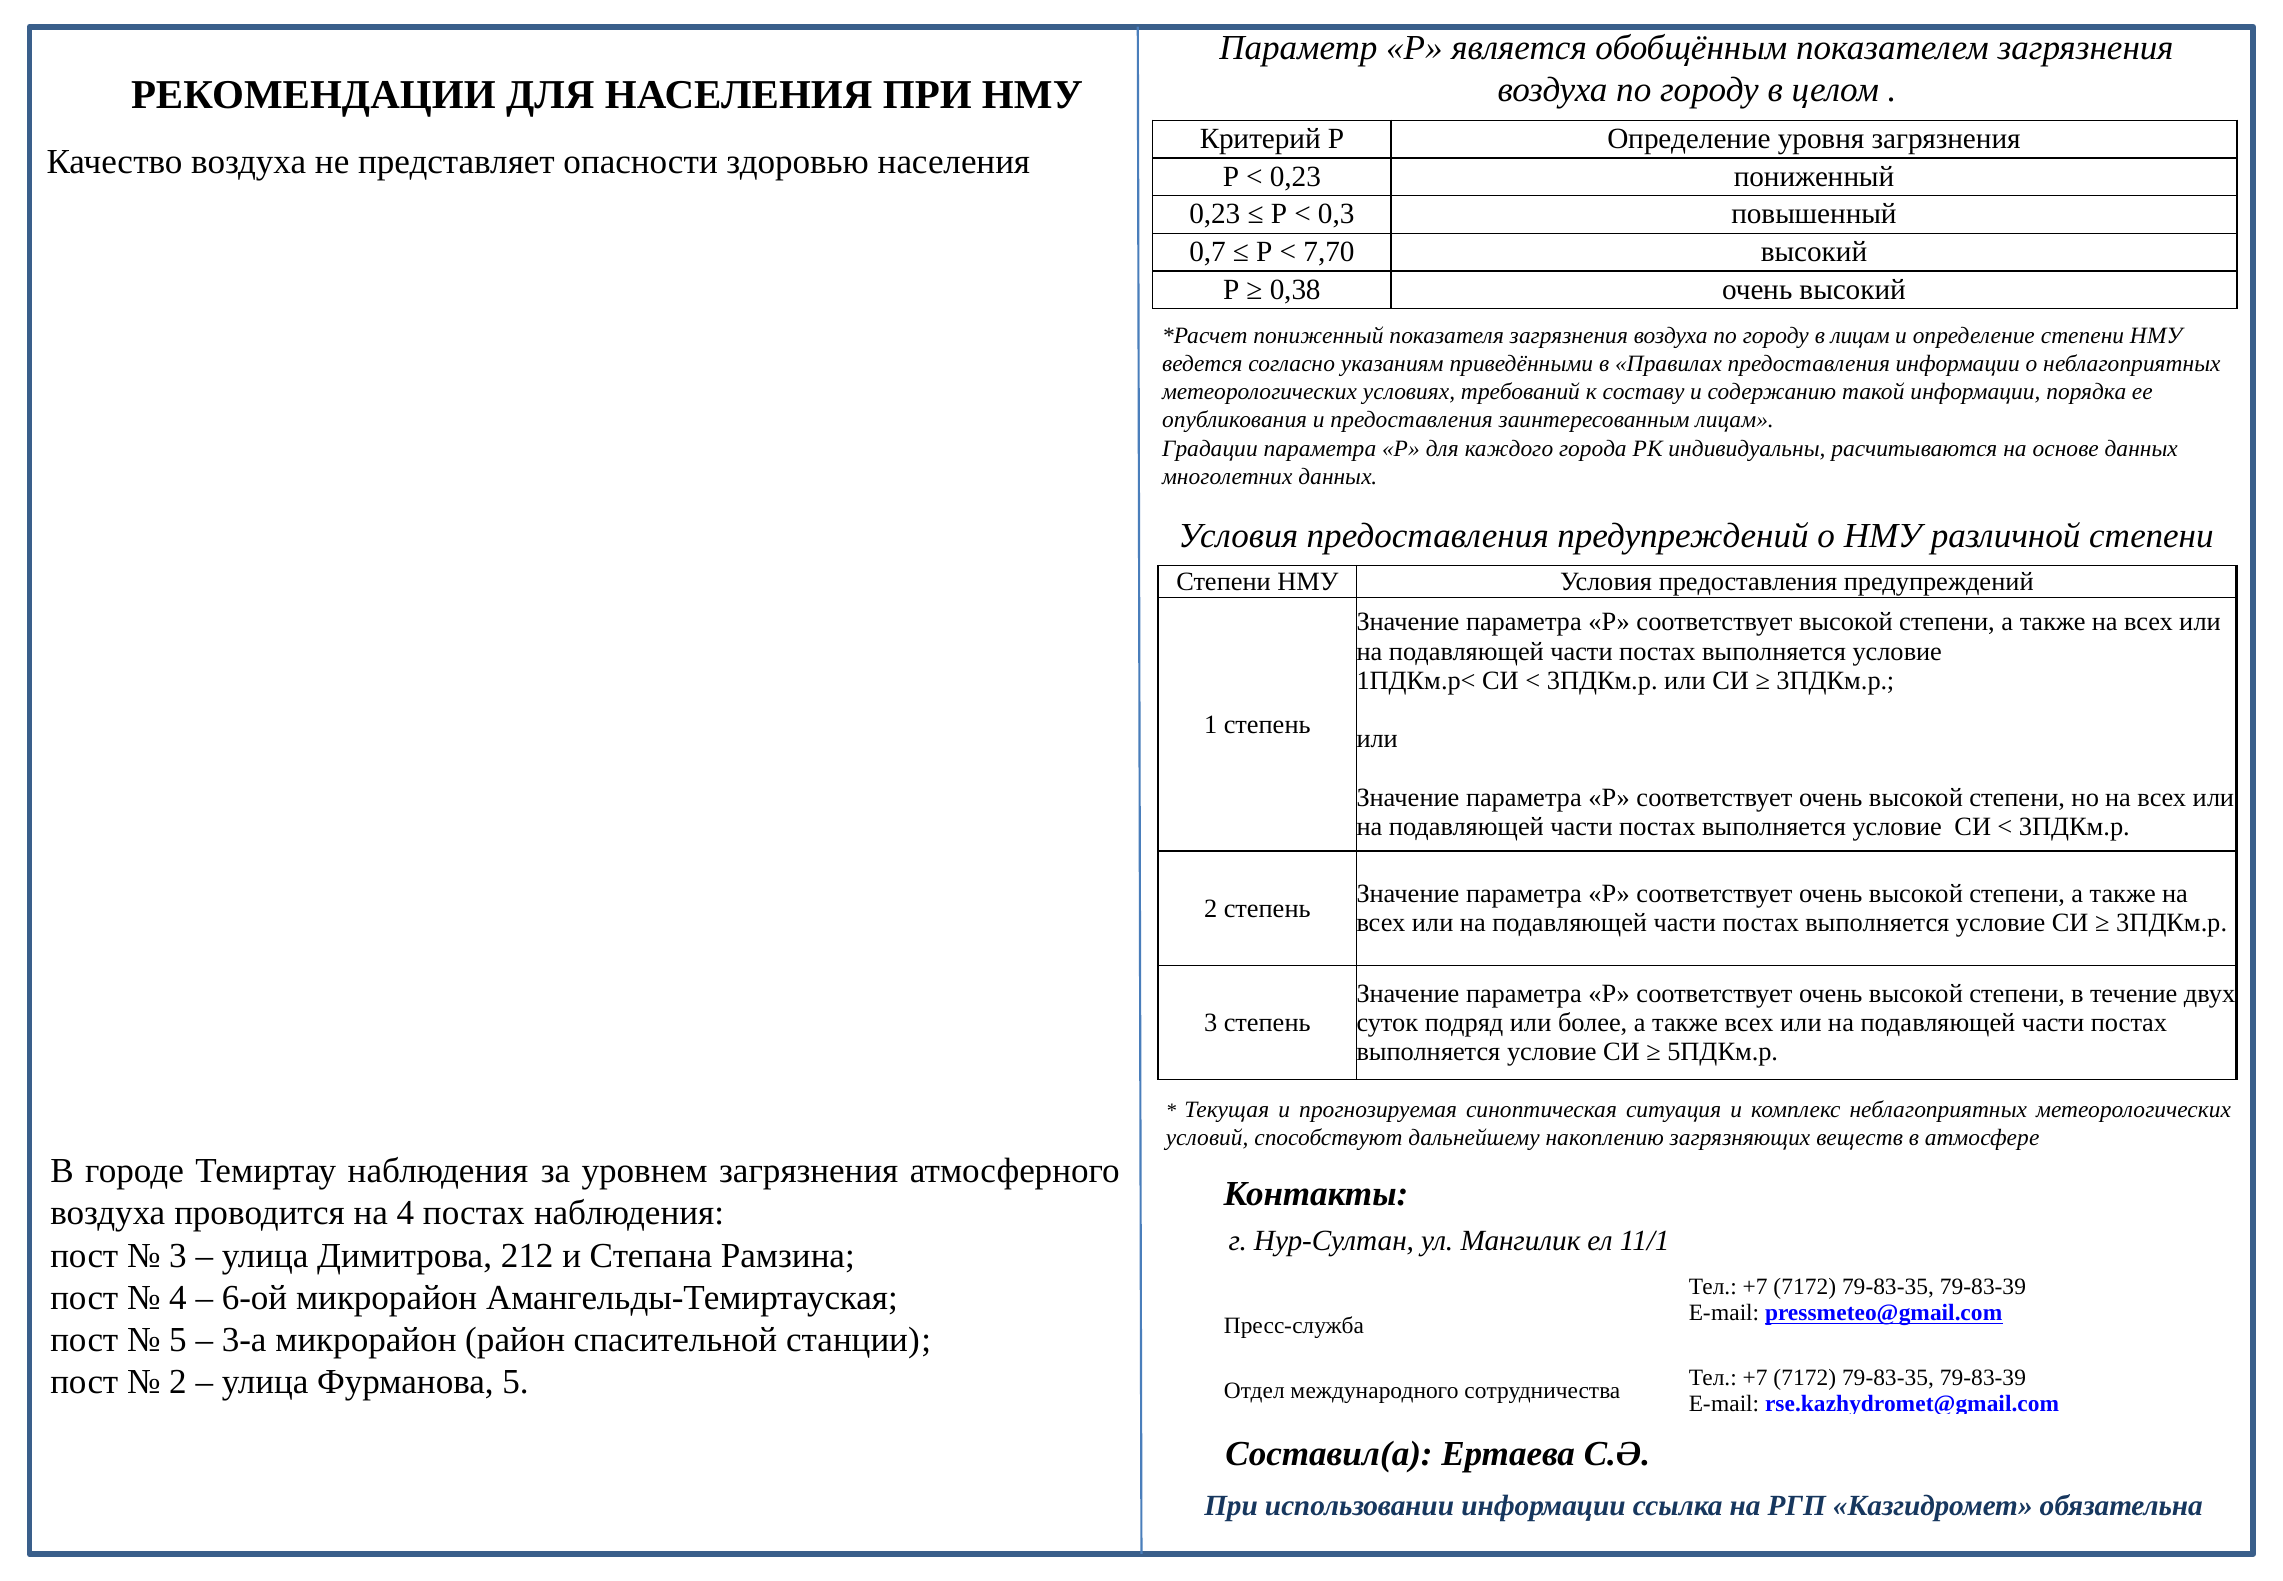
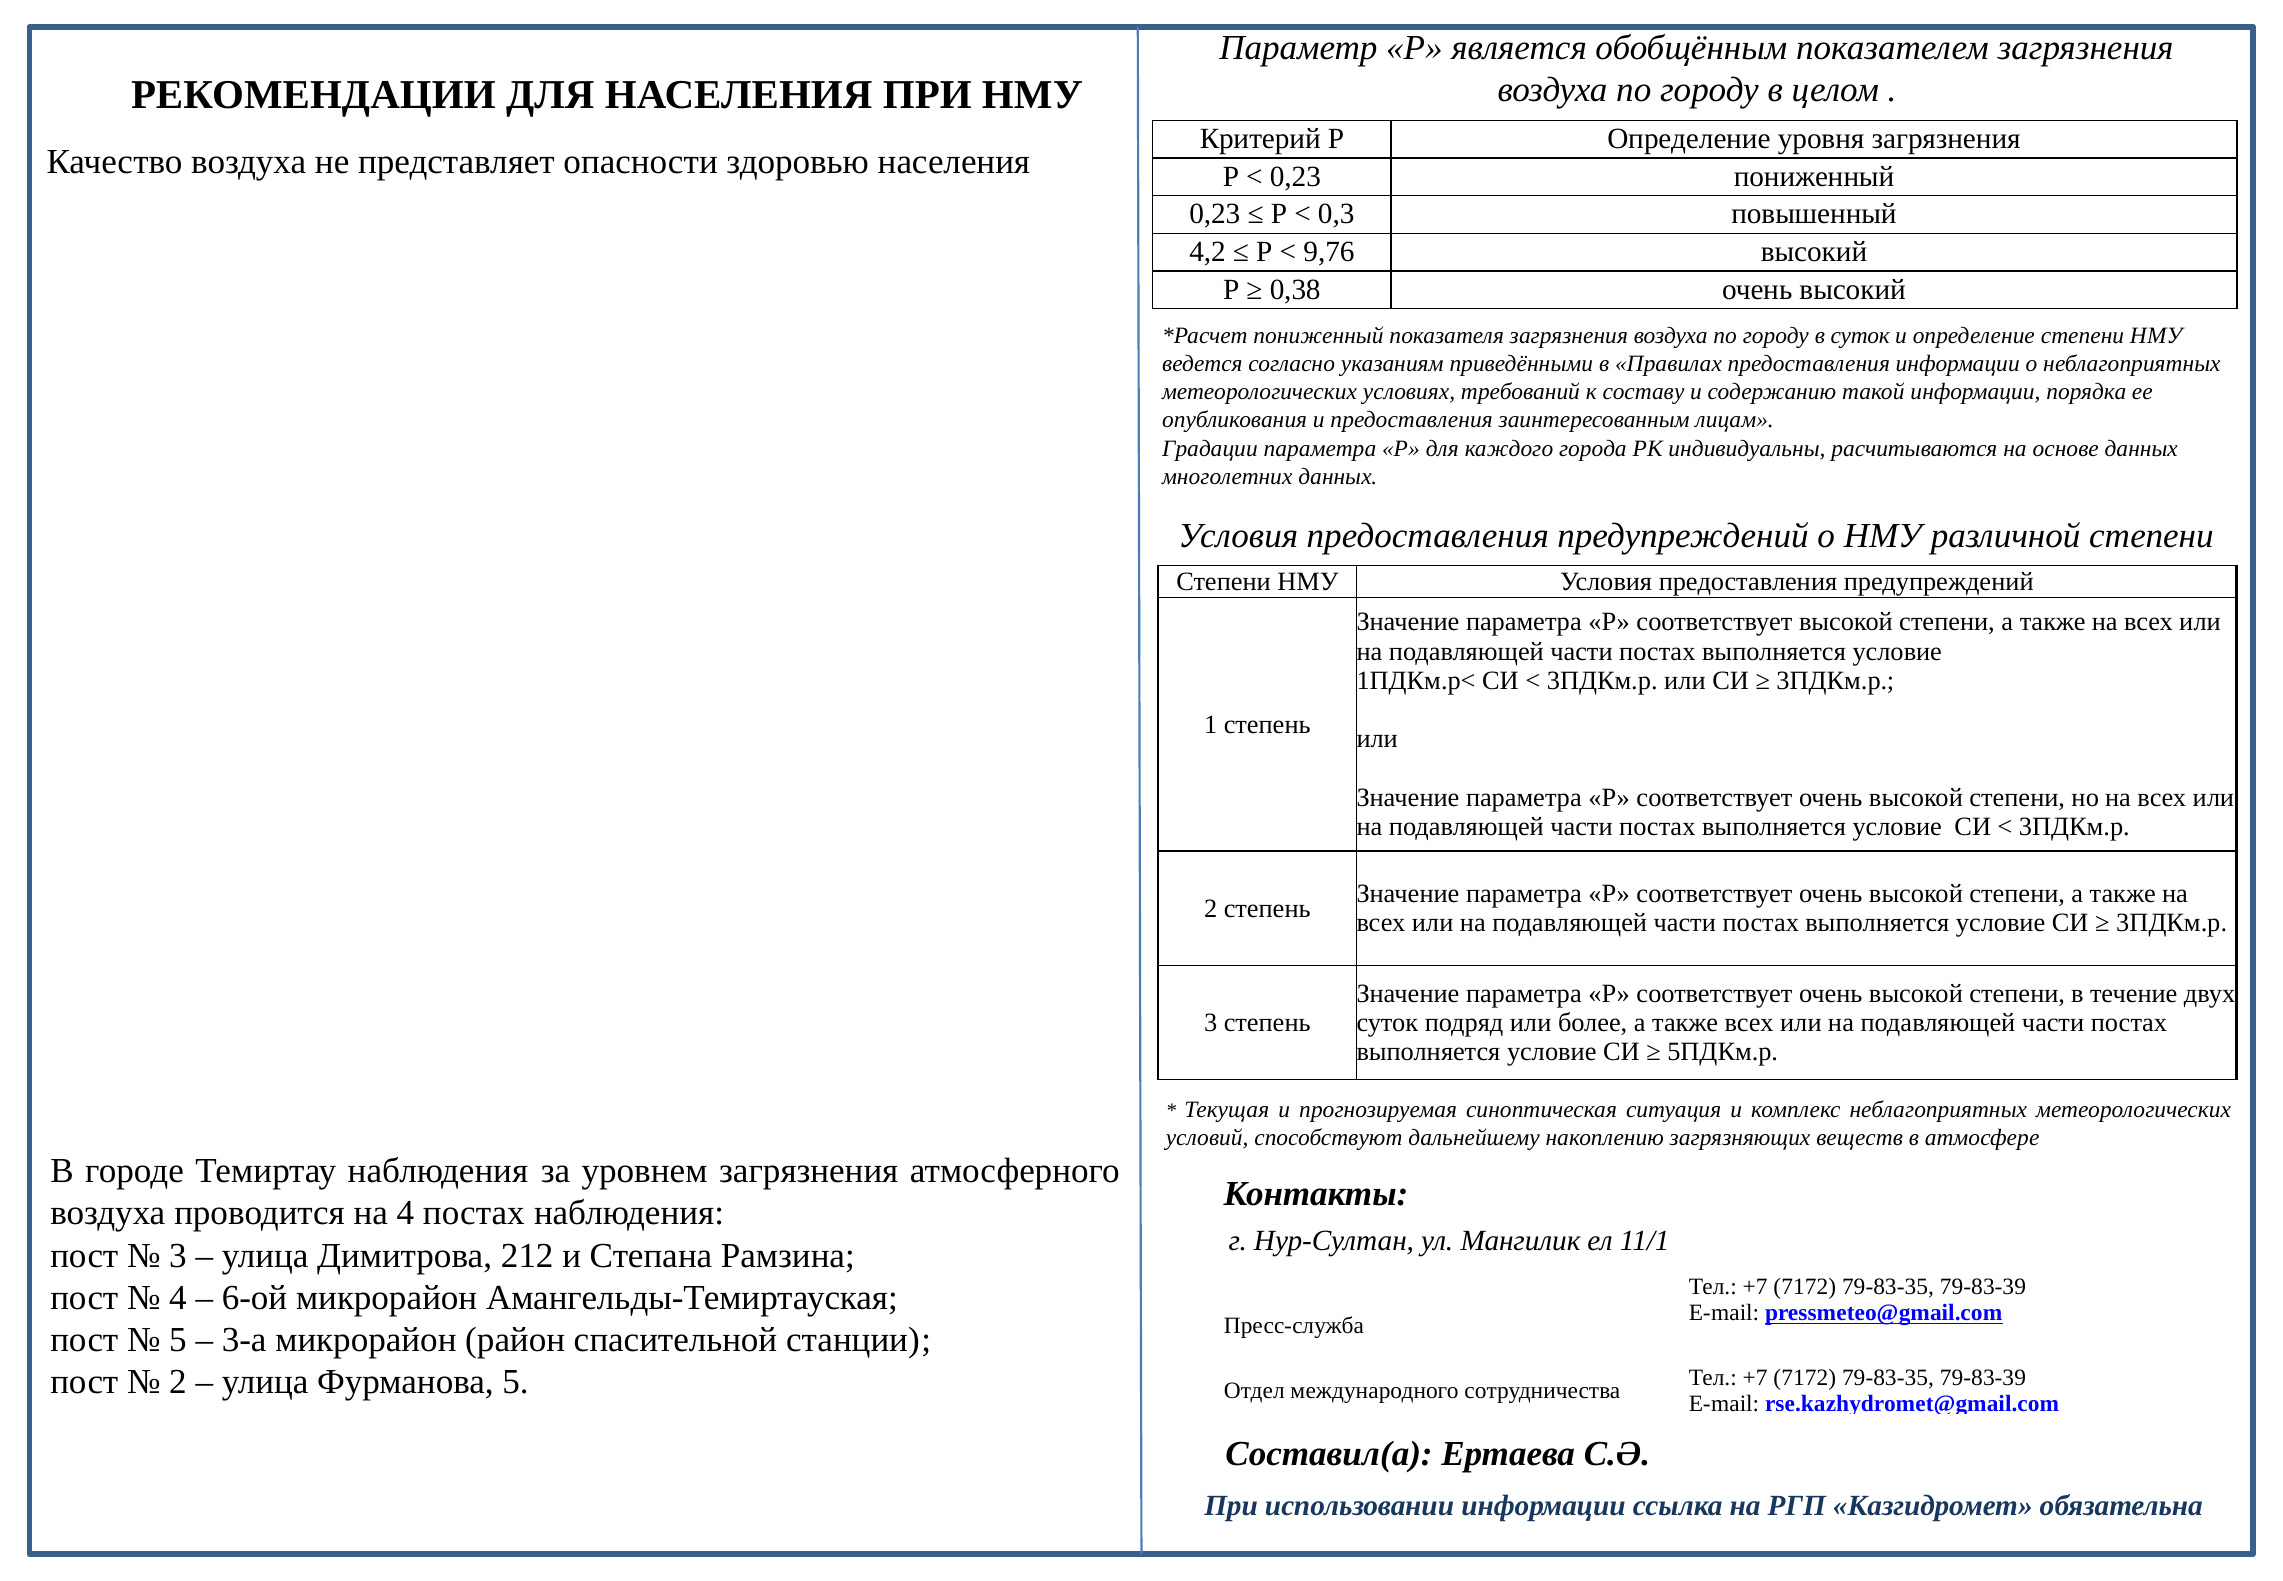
0,7: 0,7 -> 4,2 (1208, 252)
7,70: 7,70 -> 9,76 (1329, 252)
в лицам: лицам -> суток (1860, 336)
